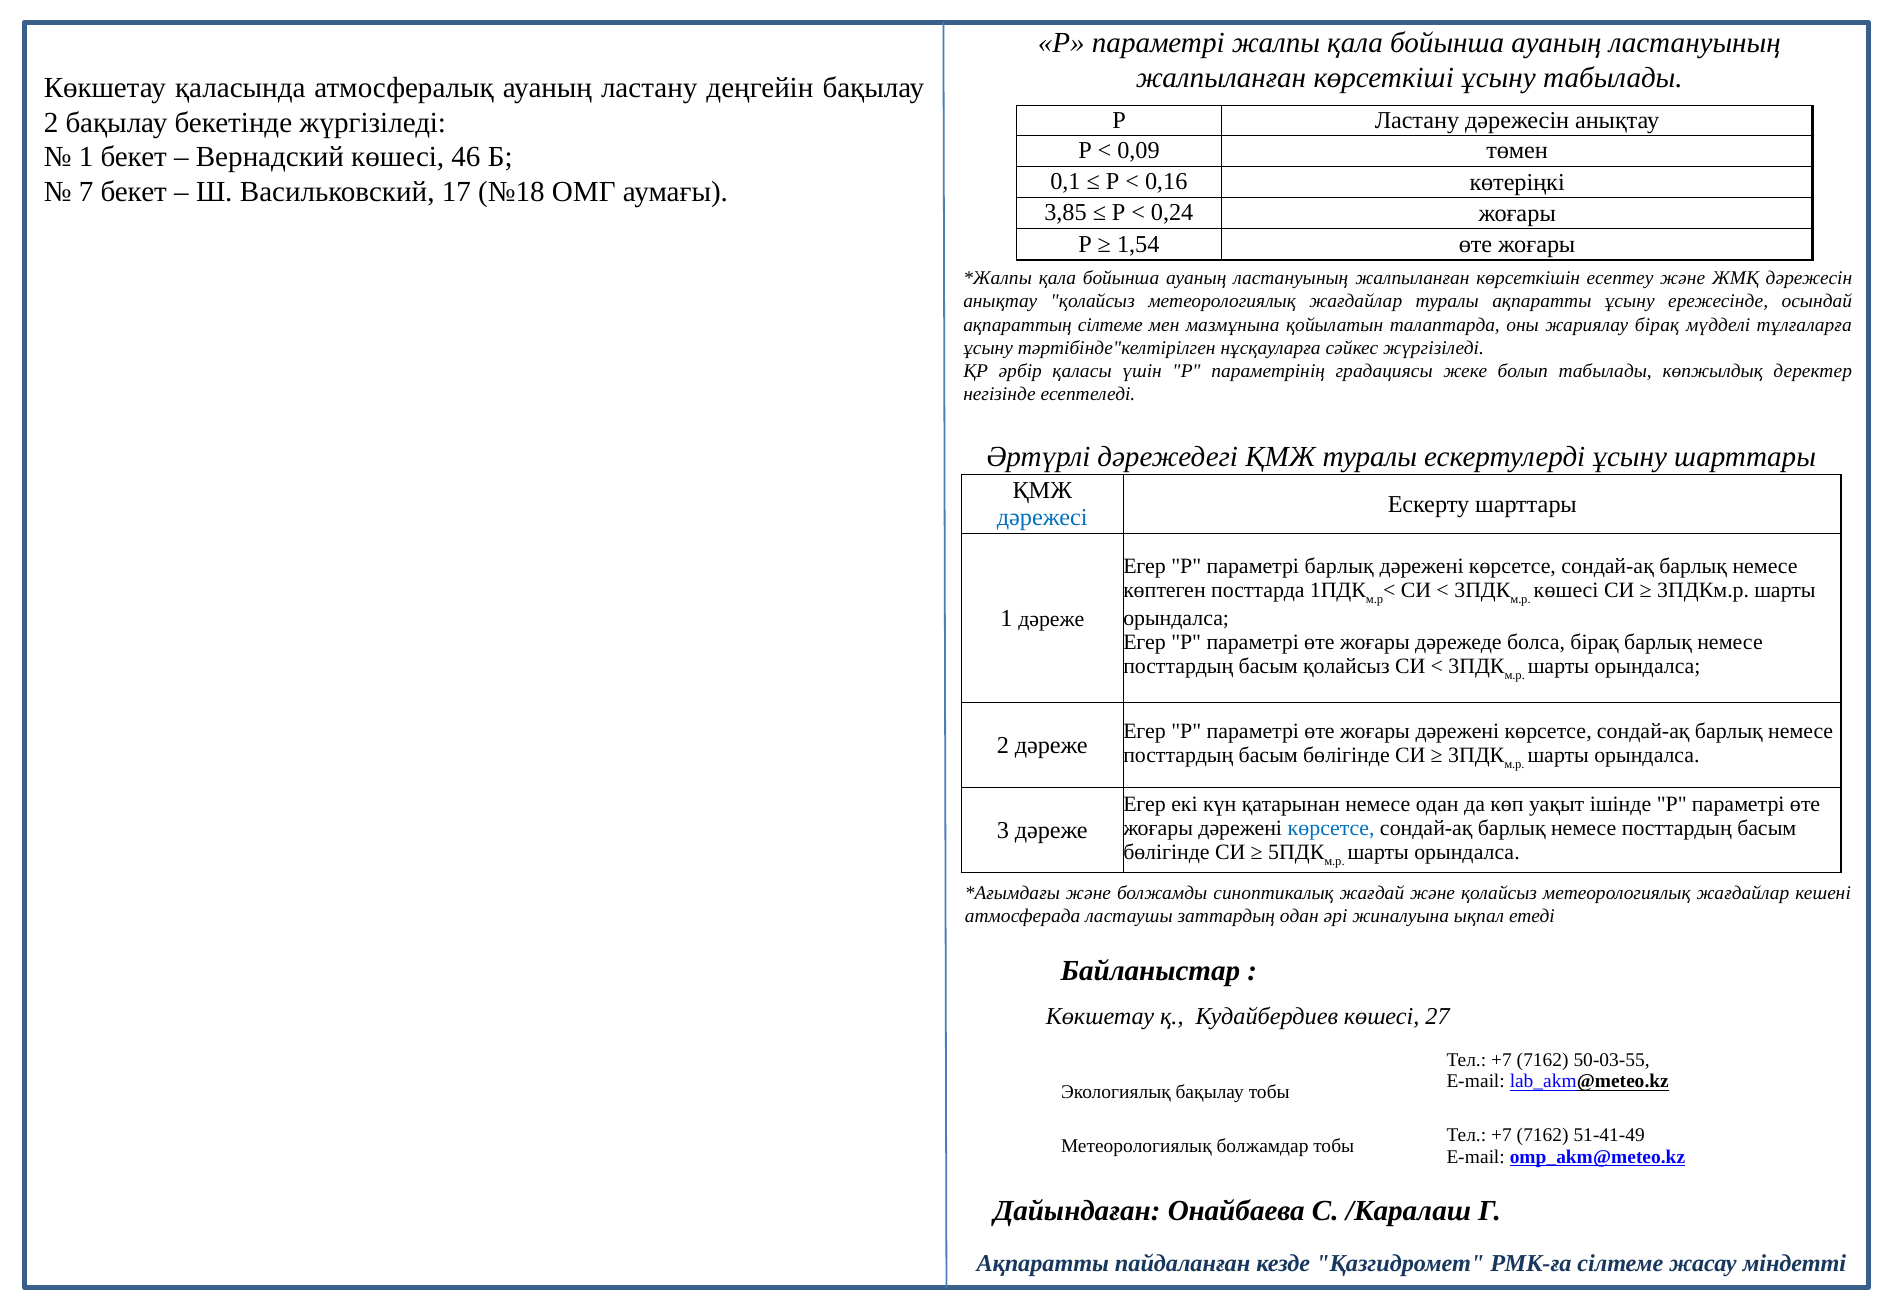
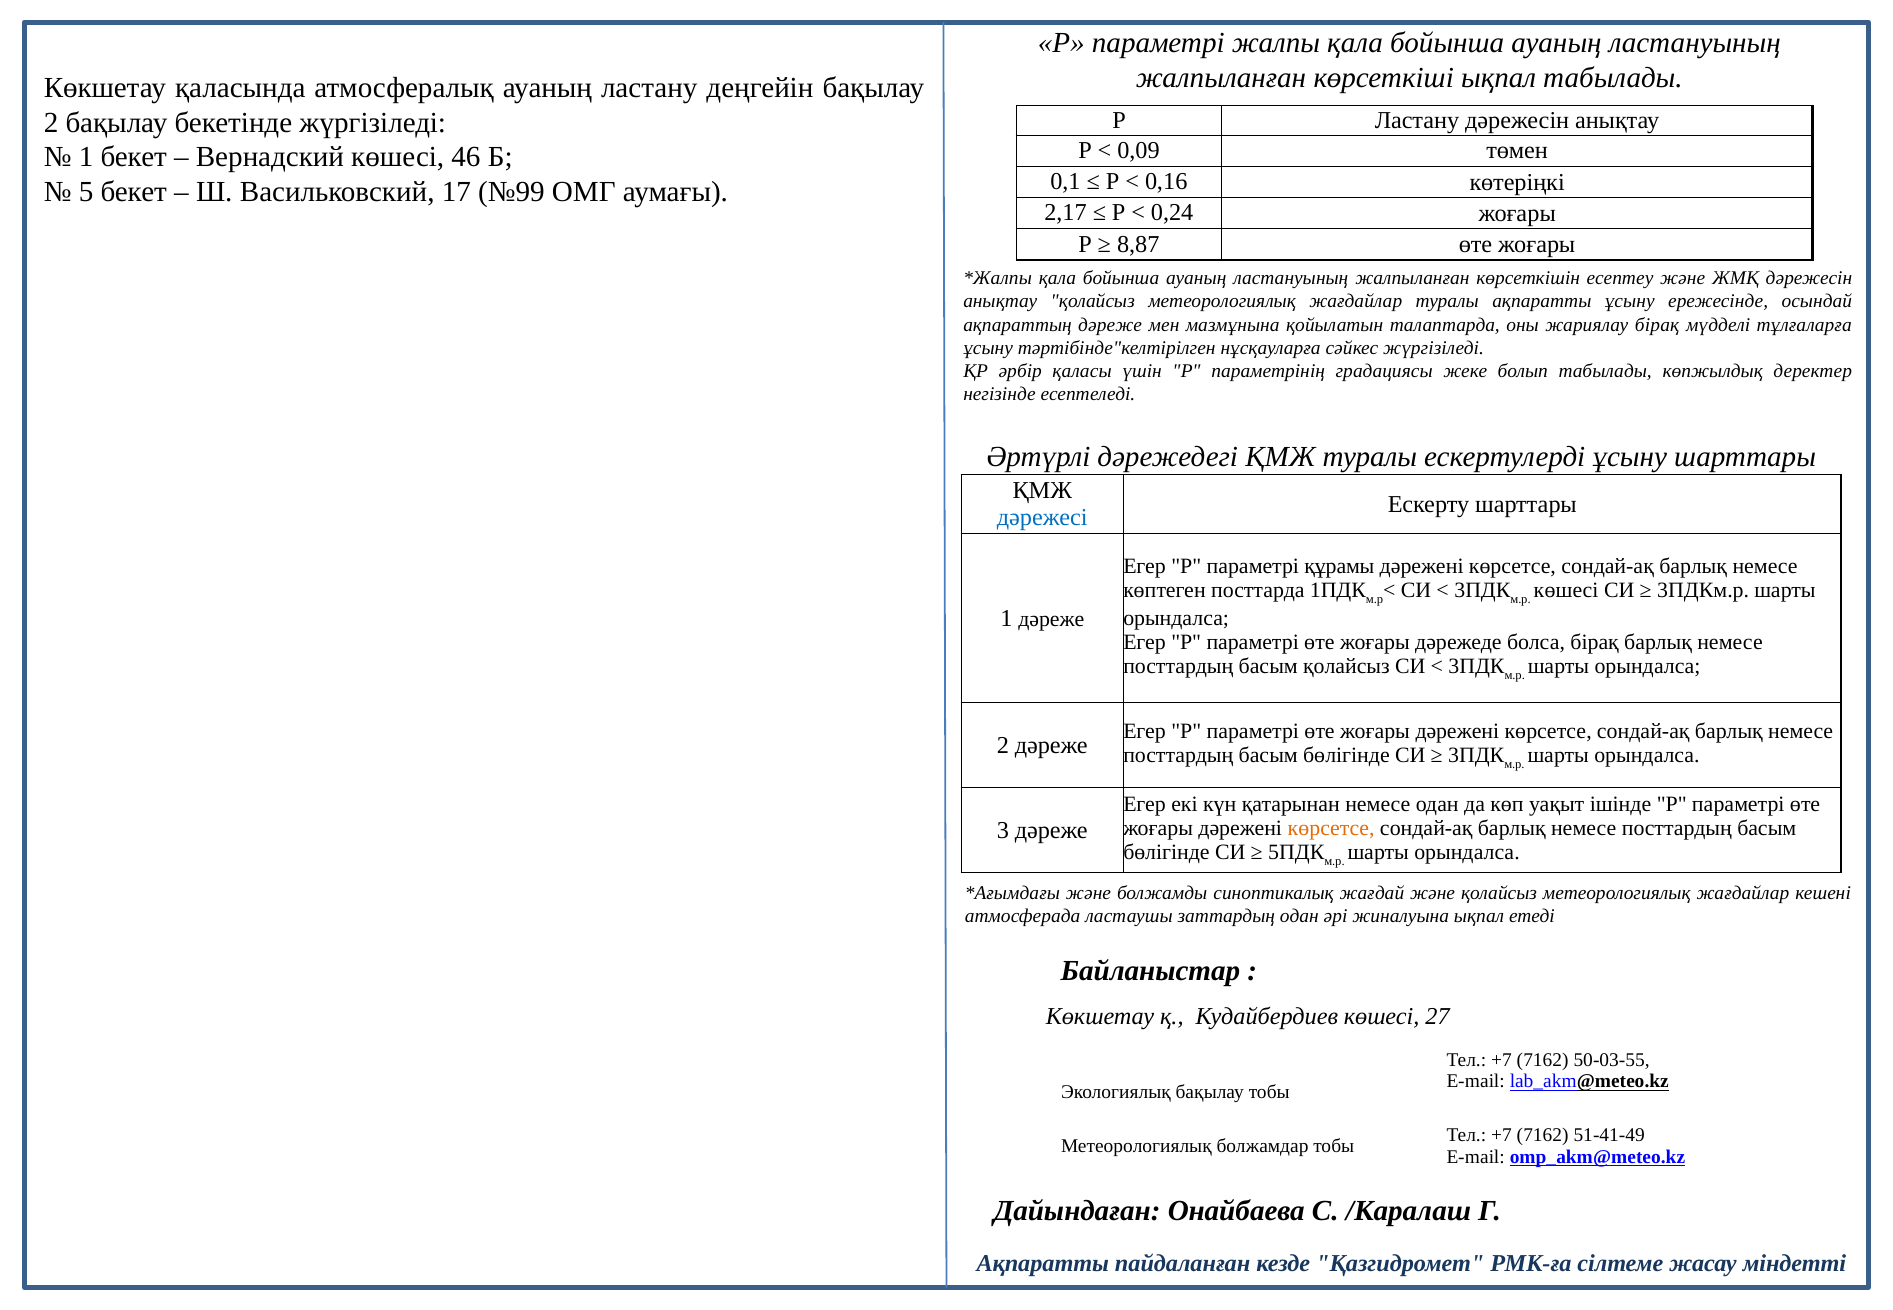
көрсеткіші ұсыну: ұсыну -> ықпал (1499, 78)
7: 7 -> 5 (86, 192)
№18: №18 -> №99 (511, 192)
3,85: 3,85 -> 2,17 (1066, 213)
1,54: 1,54 -> 8,87 (1138, 244)
ақпараттың сілтеме: сілтеме -> дәреже (1110, 325)
параметрі барлық: барлық -> құрамы (1339, 567)
көрсетсе colour: blue -> orange (1331, 829)
